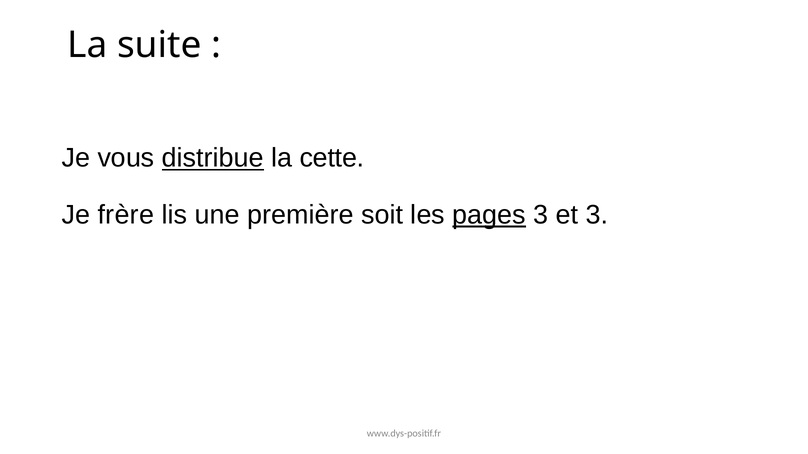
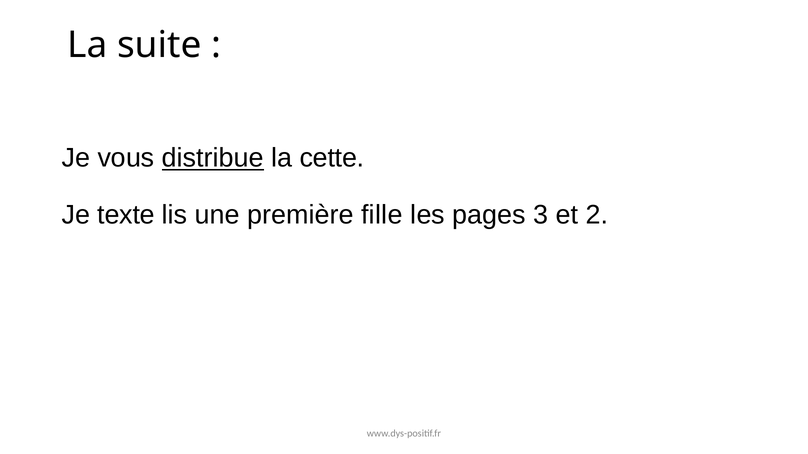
frère: frère -> texte (126, 215)
soit: soit -> fille (382, 215)
pages underline: present -> none (489, 215)
et 3: 3 -> 2 (597, 215)
